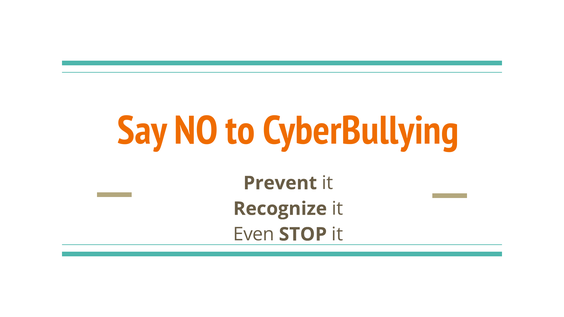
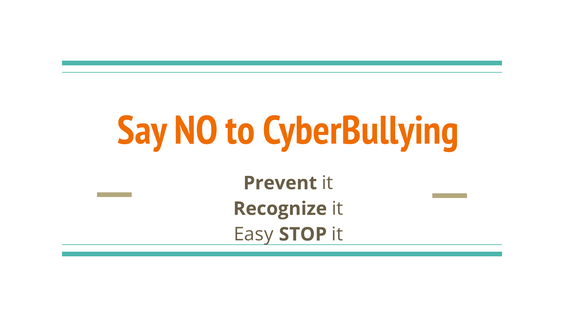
Even: Even -> Easy (254, 235)
